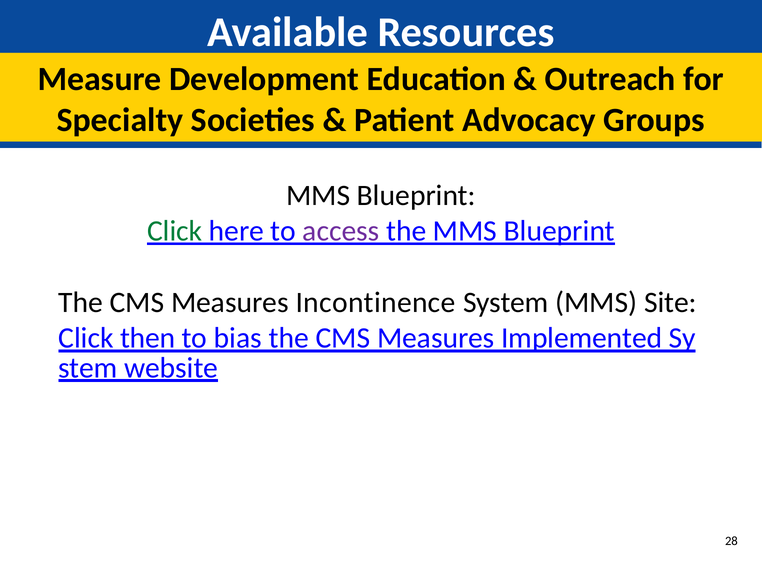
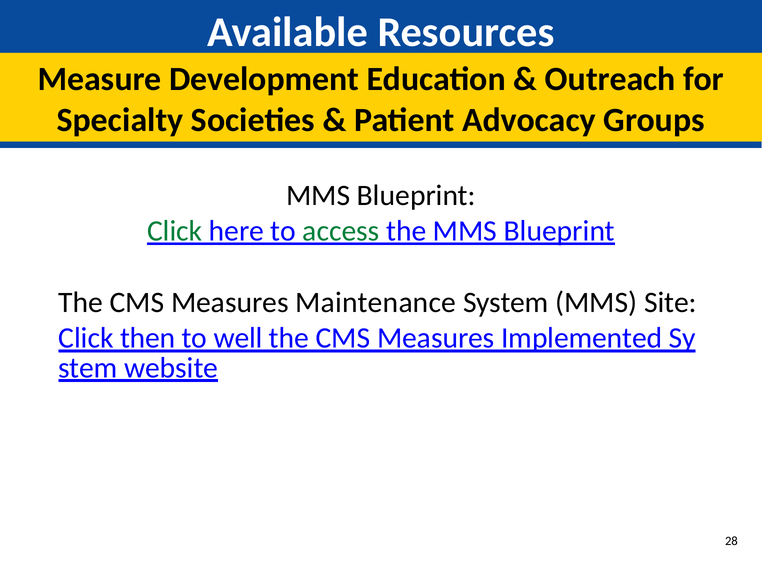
access colour: purple -> green (341, 231)
Incontinence: Incontinence -> Maintenance (376, 303)
bias: bias -> well (238, 339)
